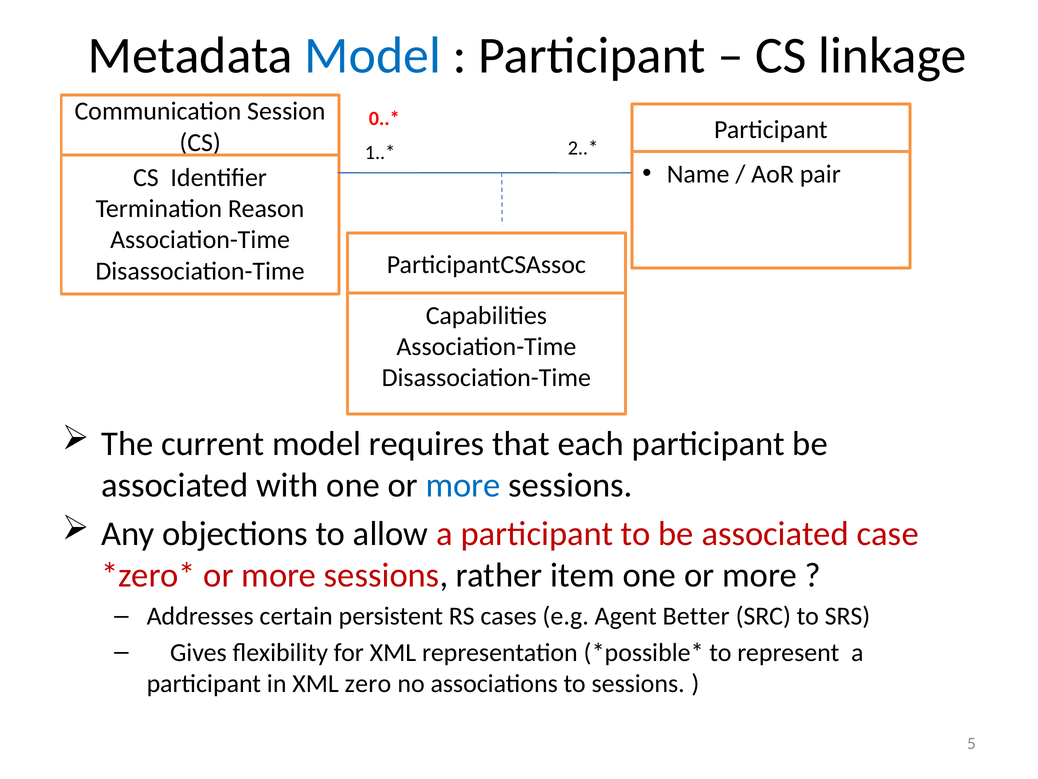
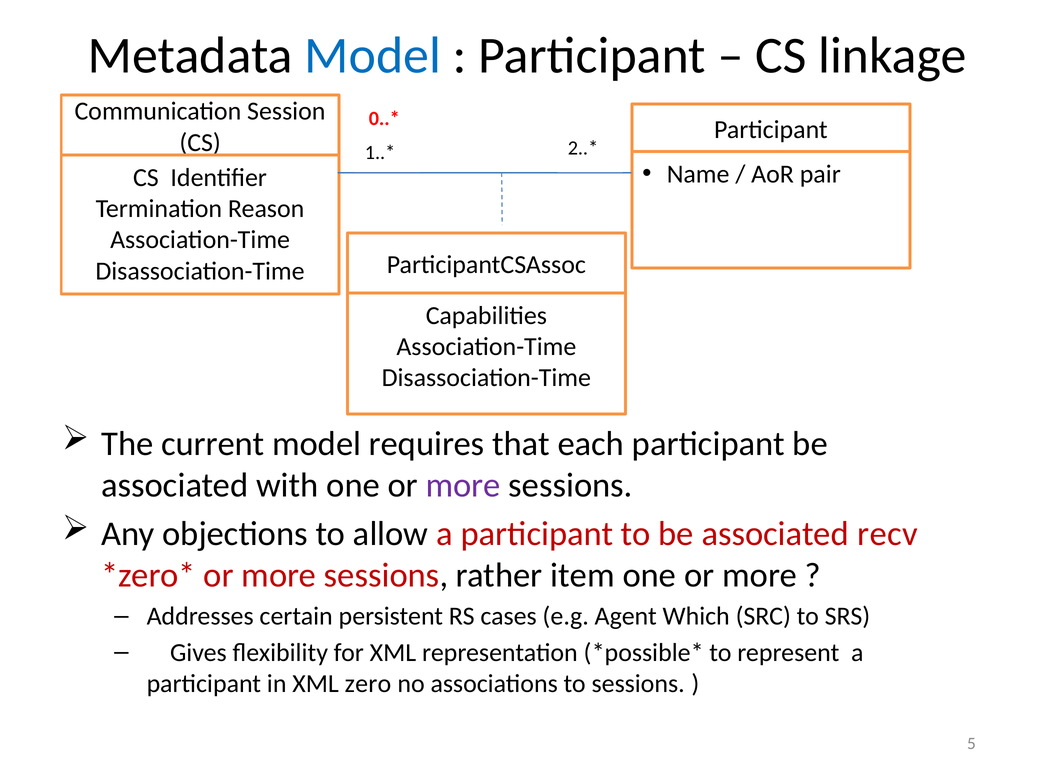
more colour: blue -> purple (463, 485)
case: case -> recv (888, 534)
Better: Better -> Which (696, 616)
